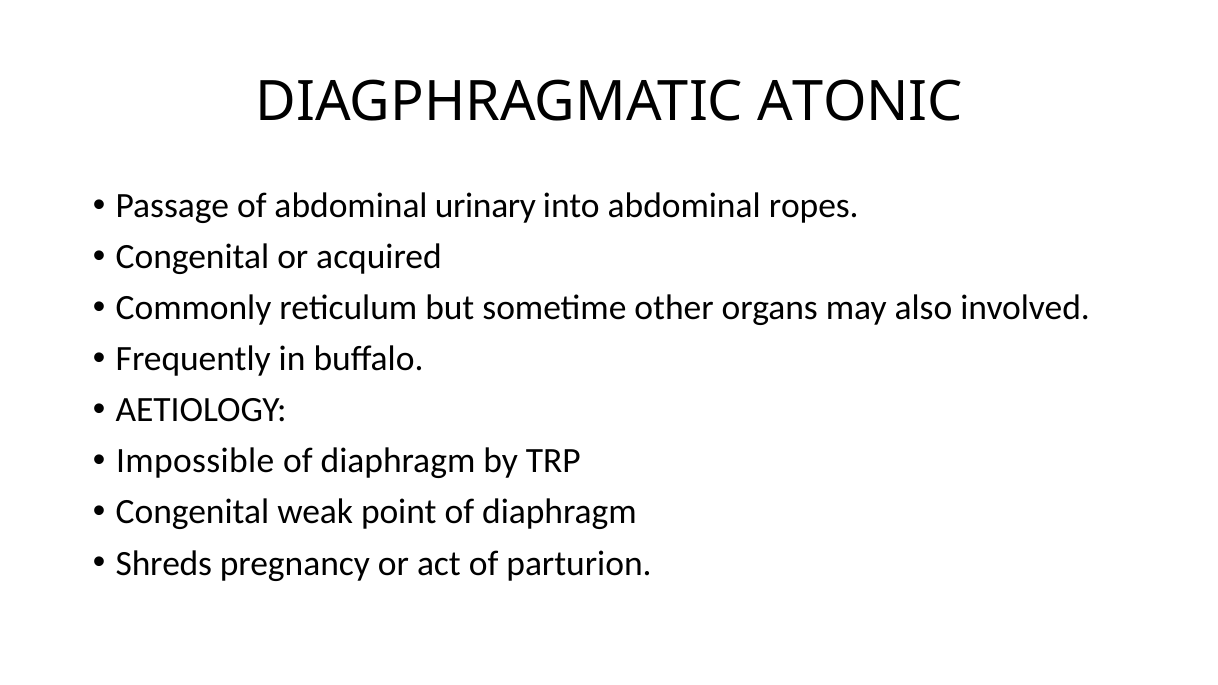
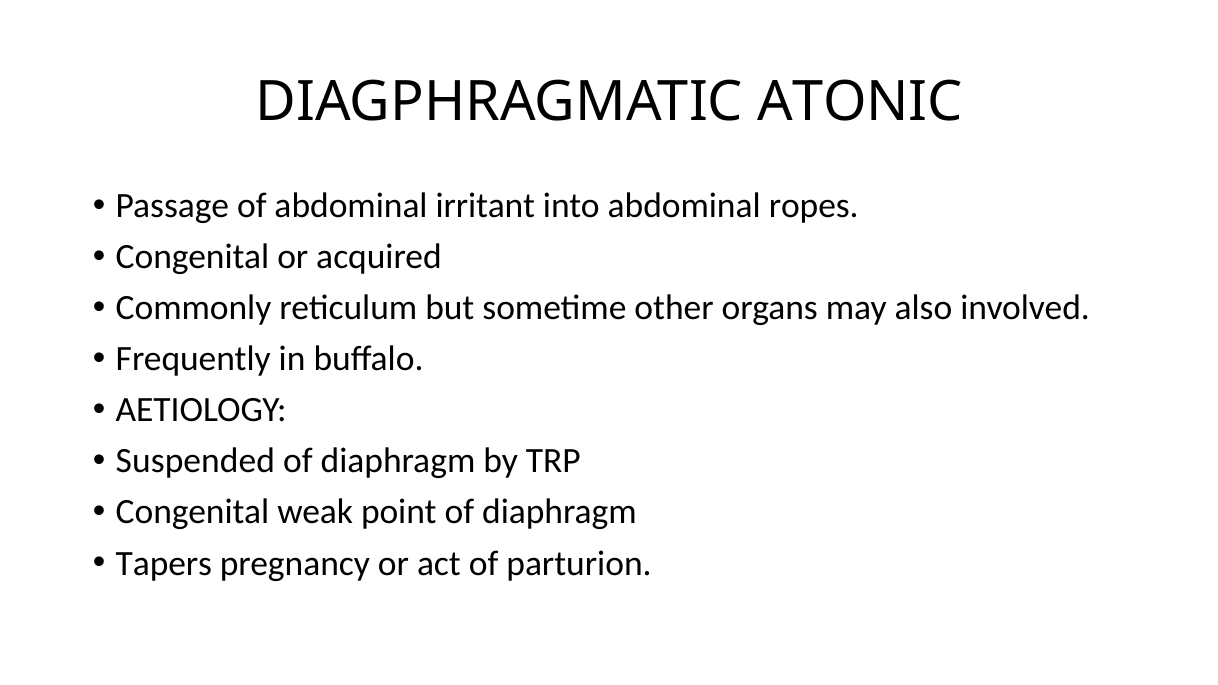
urinary: urinary -> irritant (485, 206)
Impossible: Impossible -> Suspended (195, 461)
Shreds: Shreds -> Tapers (164, 563)
